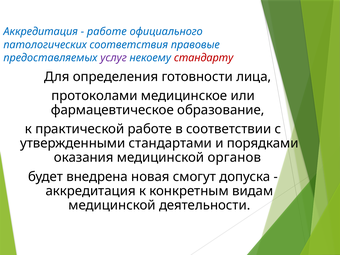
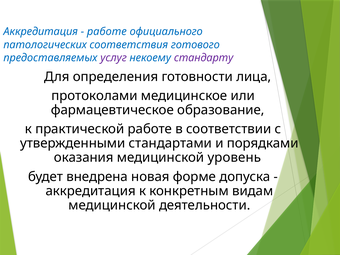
правовые: правовые -> готового (195, 45)
стандарту colour: red -> purple (204, 58)
органов: органов -> уровень (234, 158)
смогут: смогут -> форме (194, 177)
